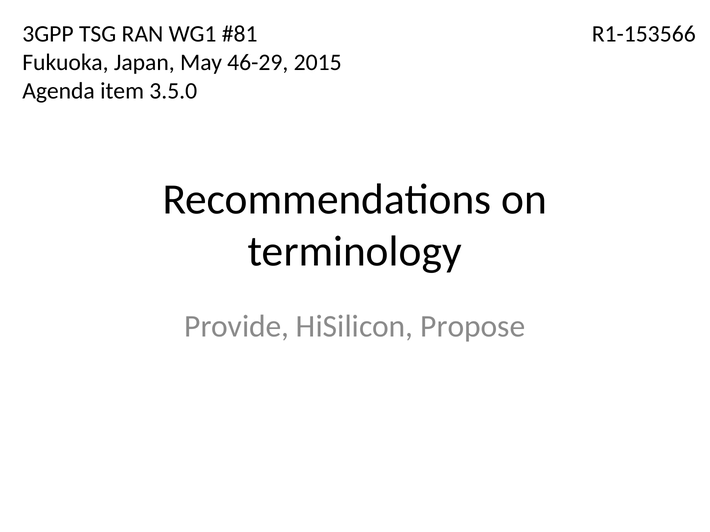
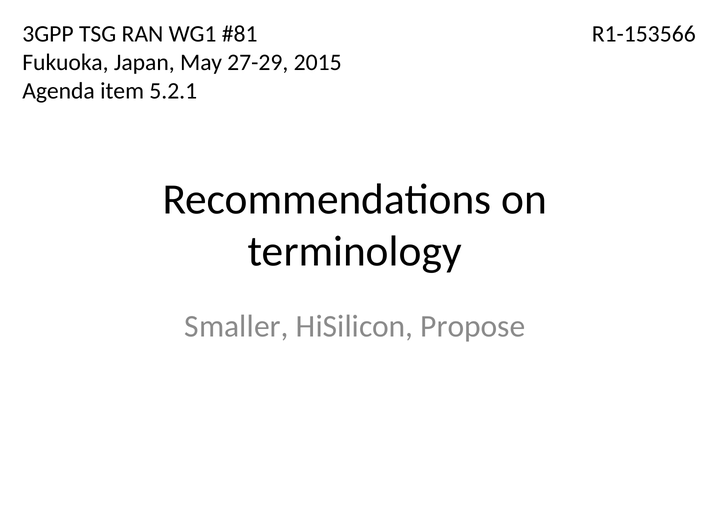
46-29: 46-29 -> 27-29 (258, 62)
3.5.0: 3.5.0 -> 5.2.1 (173, 91)
Provide: Provide -> Smaller (237, 326)
